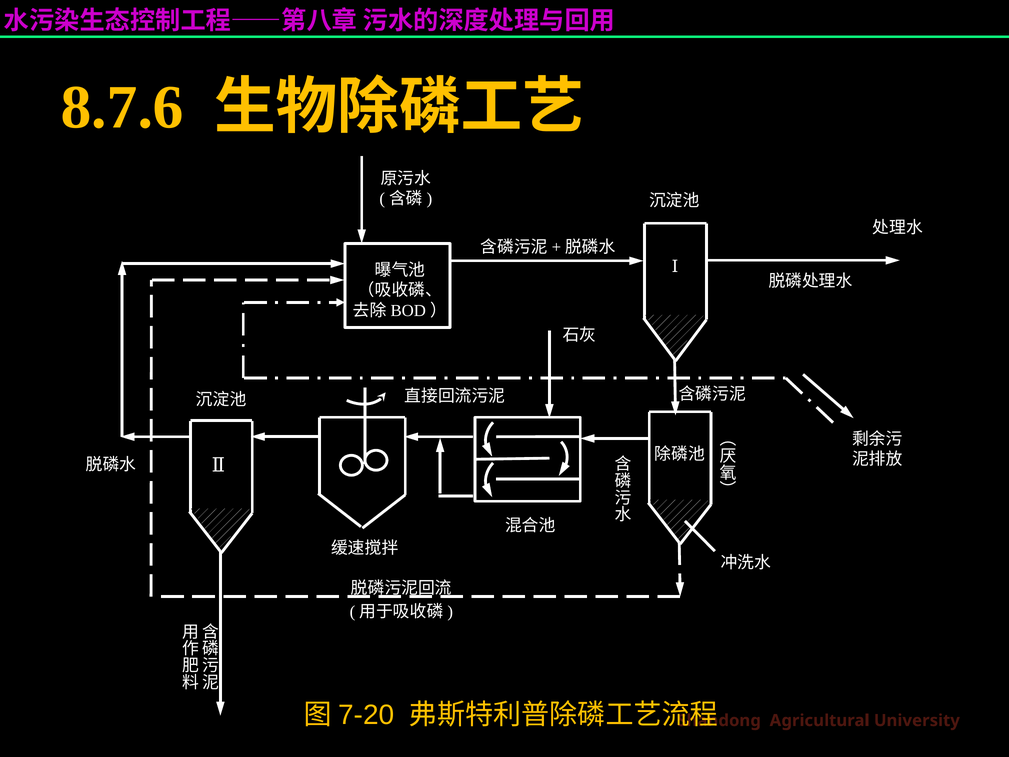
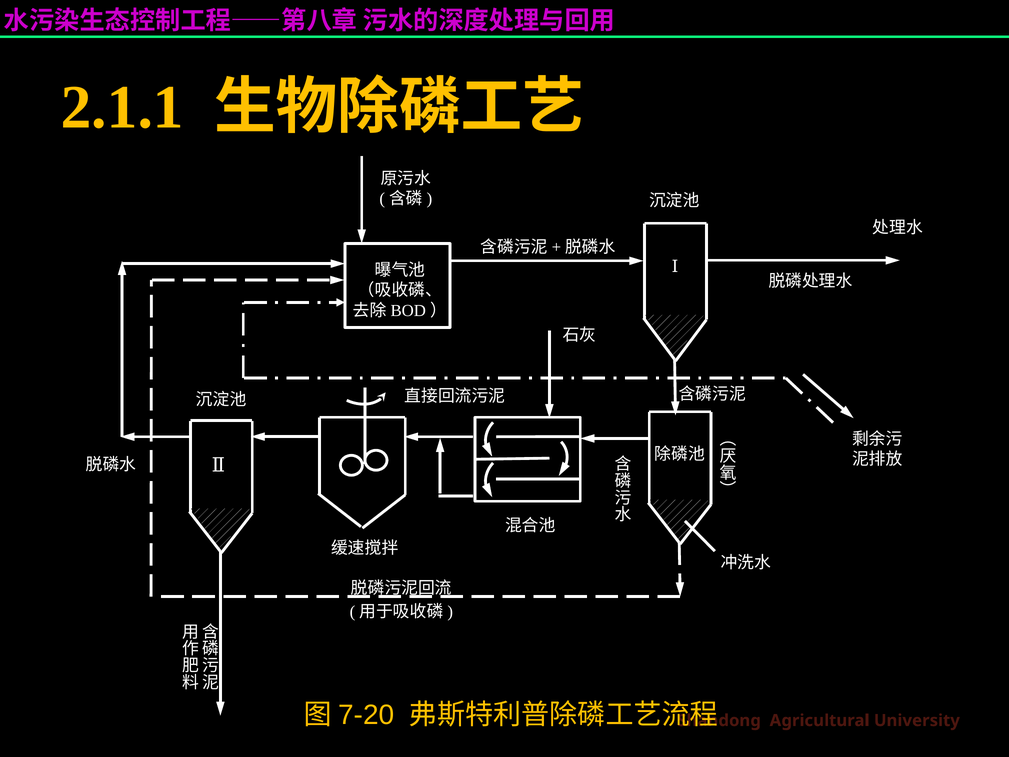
8.7.6: 8.7.6 -> 2.1.1 (122, 107)
